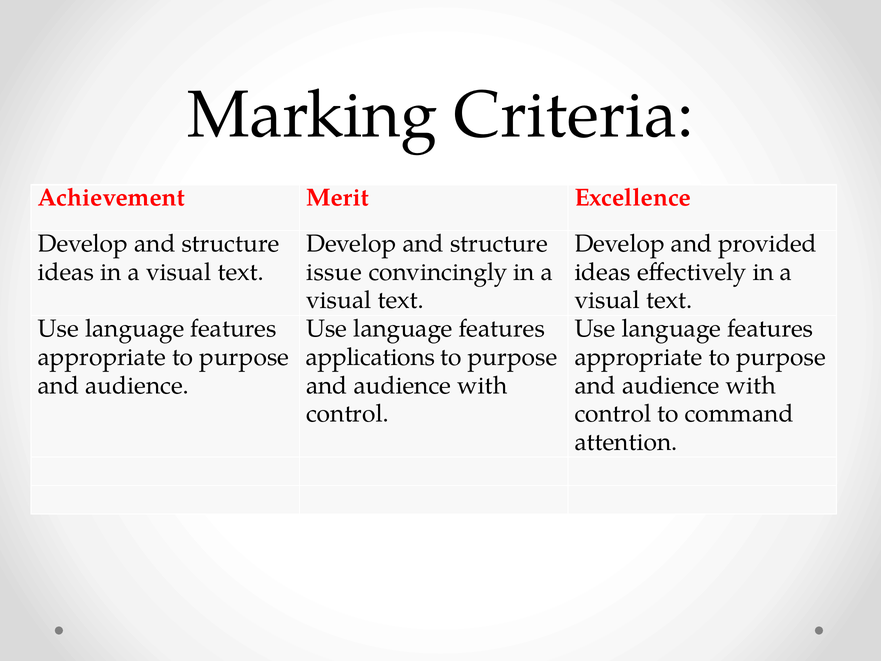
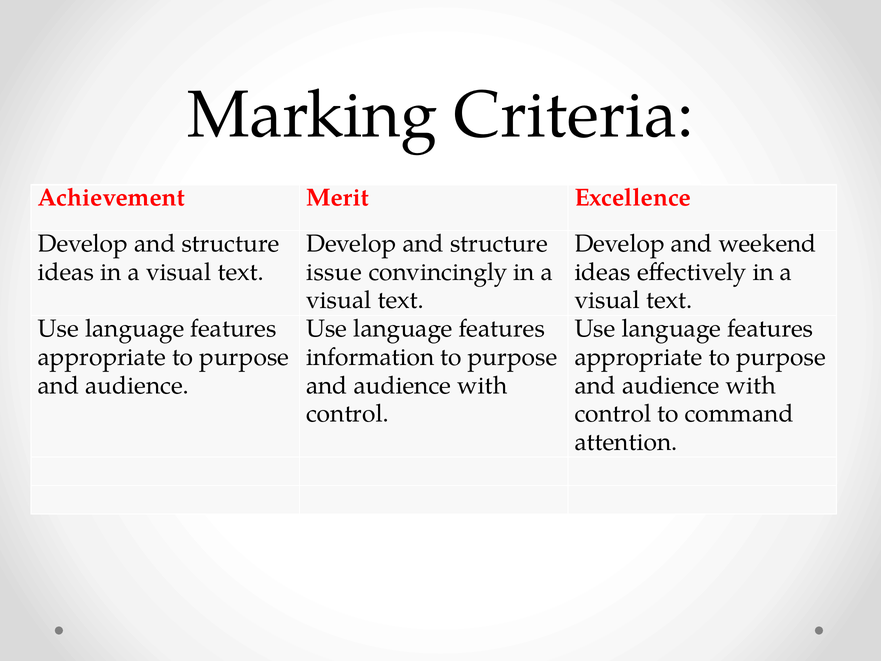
provided: provided -> weekend (767, 244)
applications: applications -> information (370, 357)
